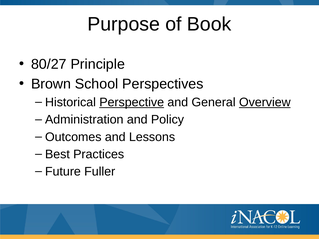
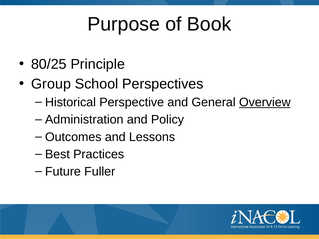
80/27: 80/27 -> 80/25 (49, 64)
Brown: Brown -> Group (51, 84)
Perspective underline: present -> none (132, 102)
